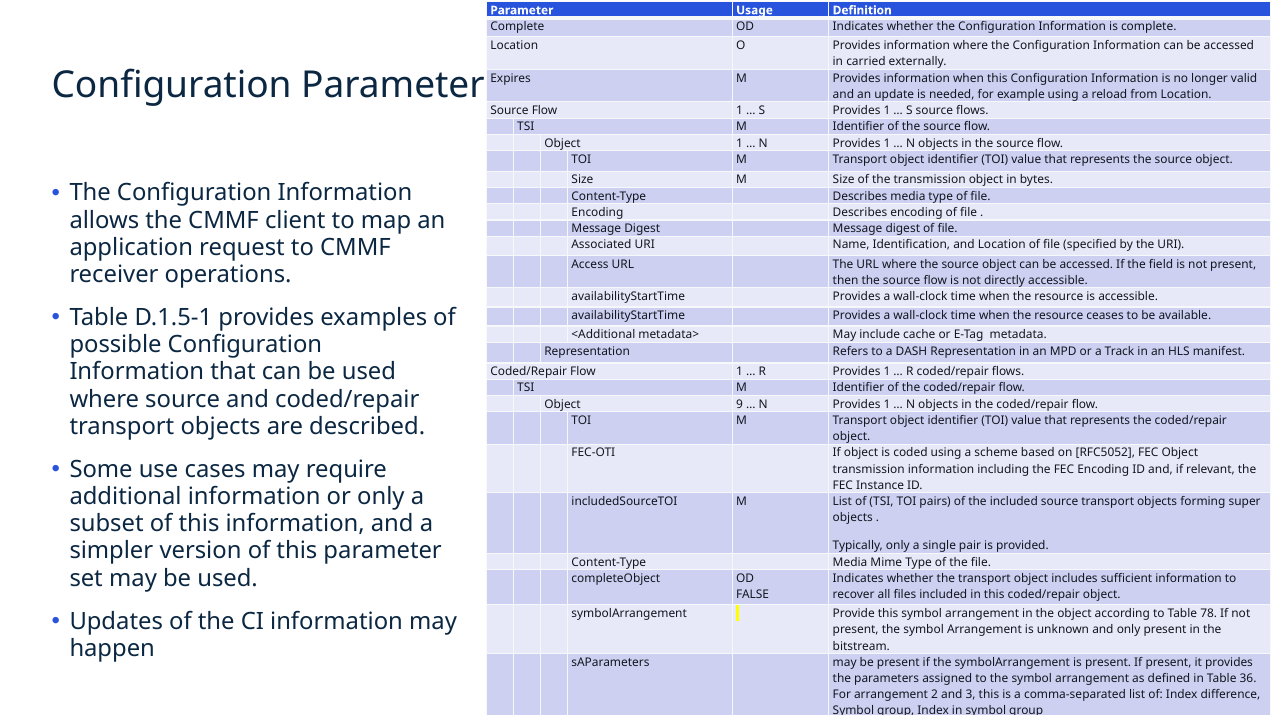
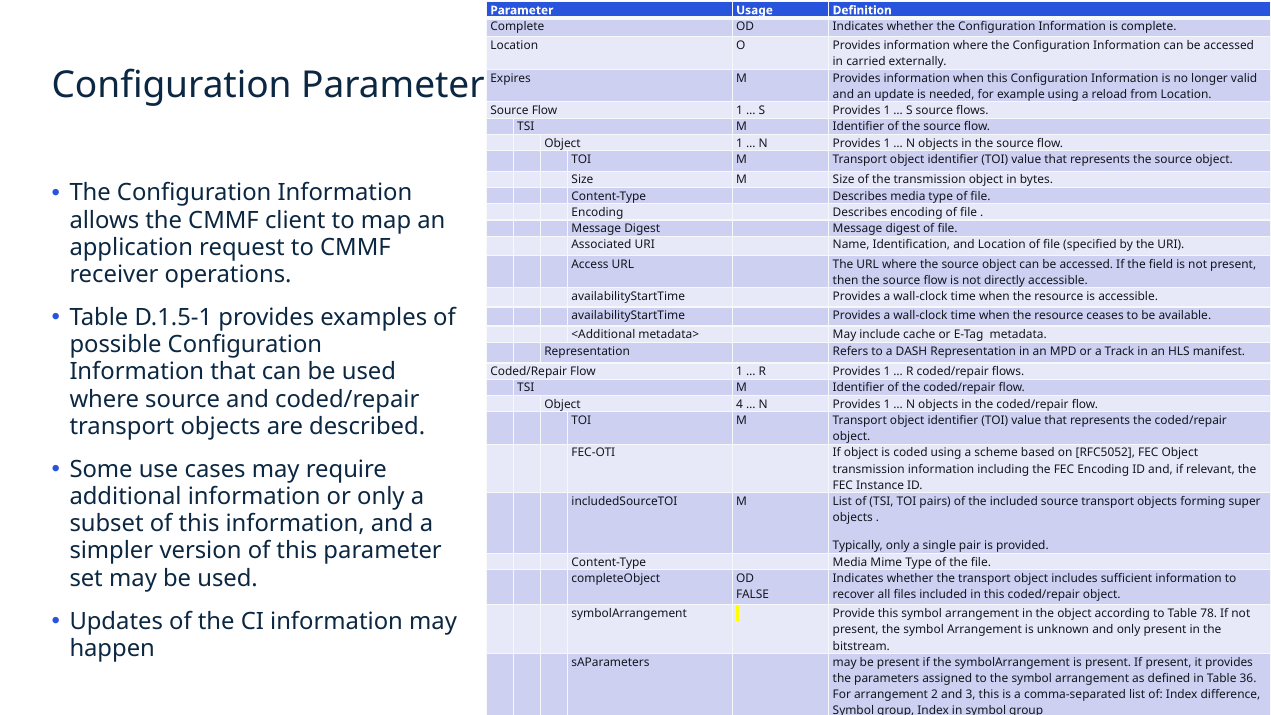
9: 9 -> 4 (740, 404)
